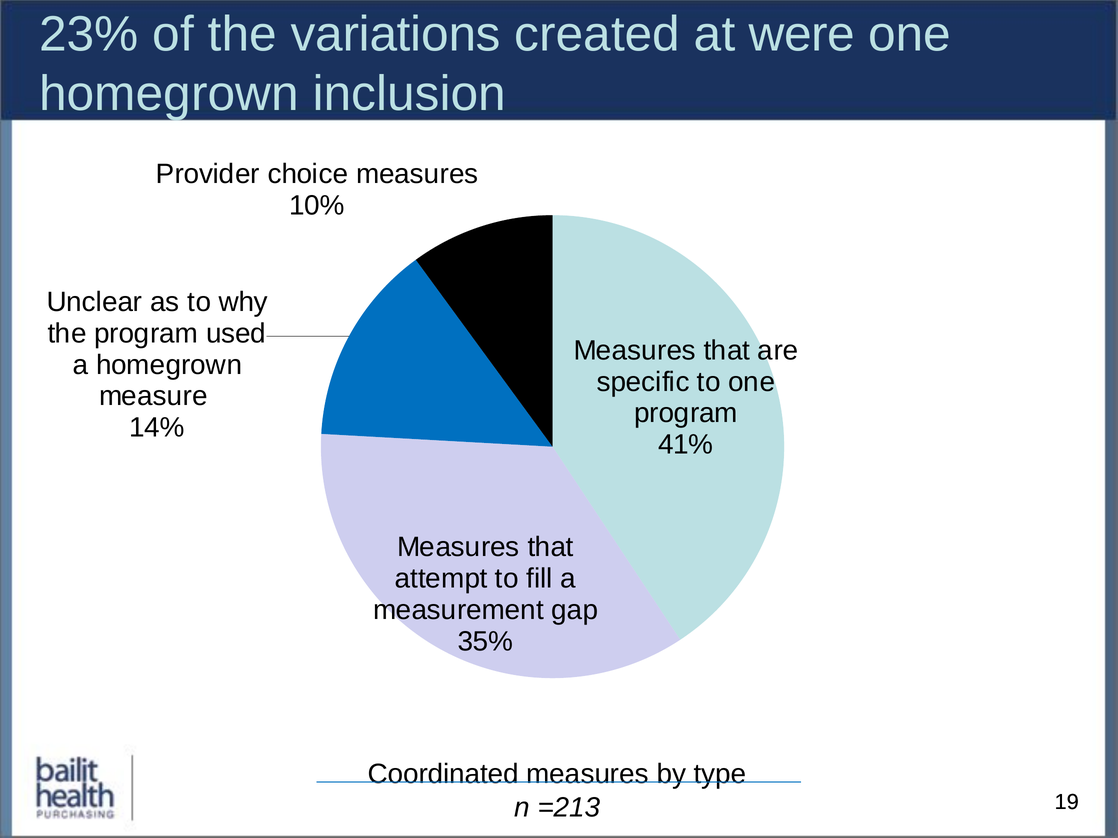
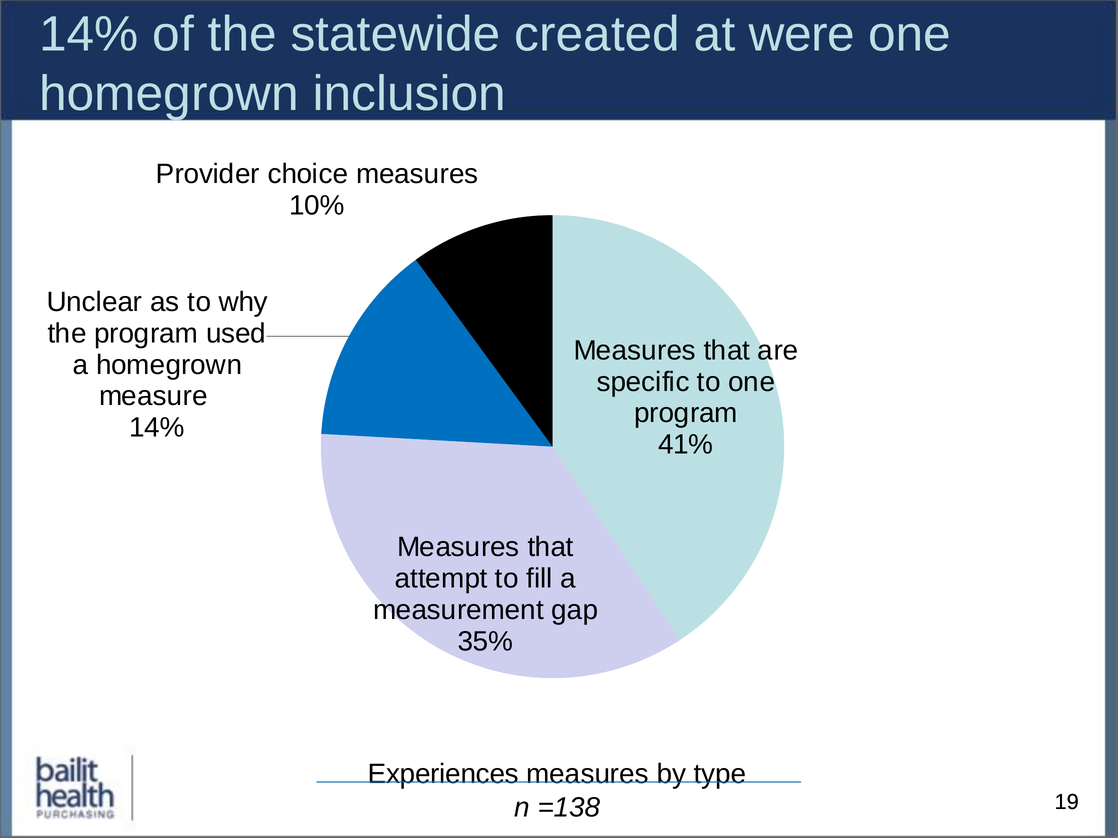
23%: 23% -> 14% (89, 34)
variations: variations -> statewide (396, 34)
Coordinated: Coordinated -> Experiences (443, 774)
=213: =213 -> =138 (569, 808)
